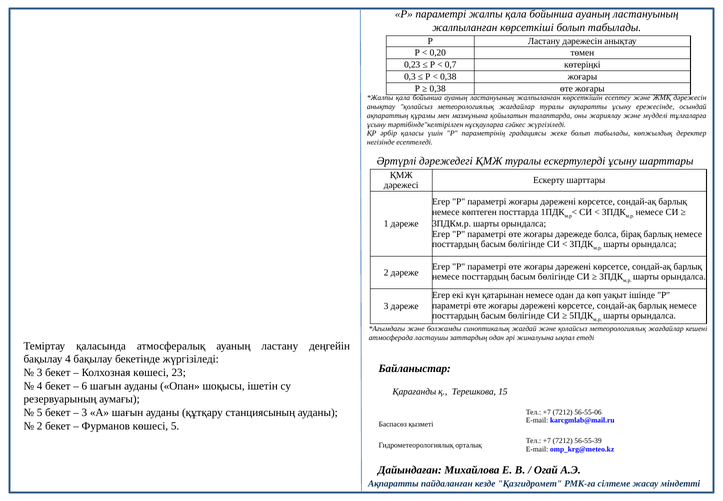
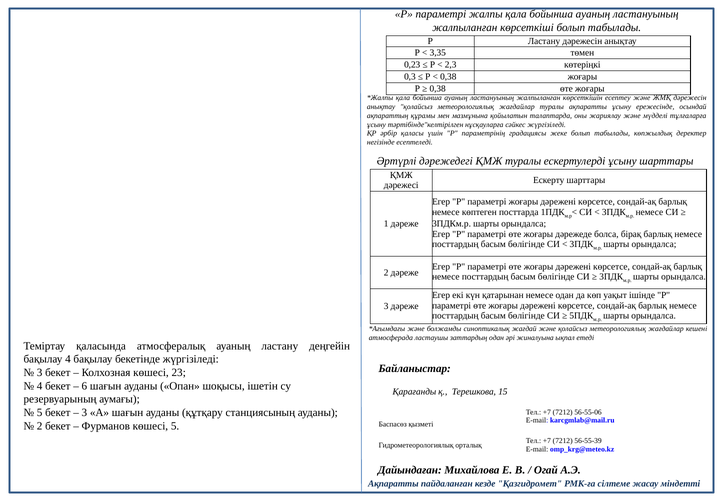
0,20: 0,20 -> 3,35 (438, 53)
0,7: 0,7 -> 2,3 (451, 65)
